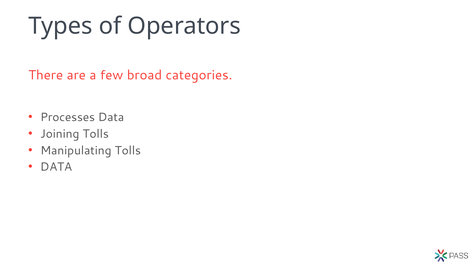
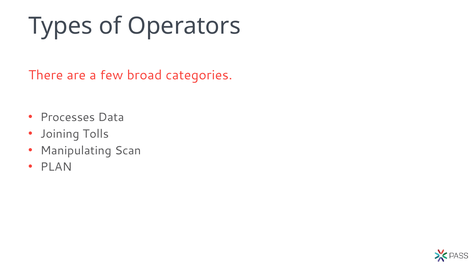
Manipulating Tolls: Tolls -> Scan (128, 151)
DATA: DATA -> PLAN (56, 167)
